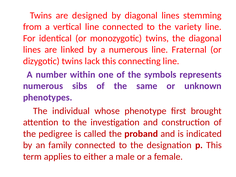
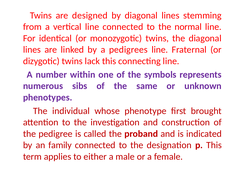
variety: variety -> normal (188, 27)
a numerous: numerous -> pedigrees (128, 50)
